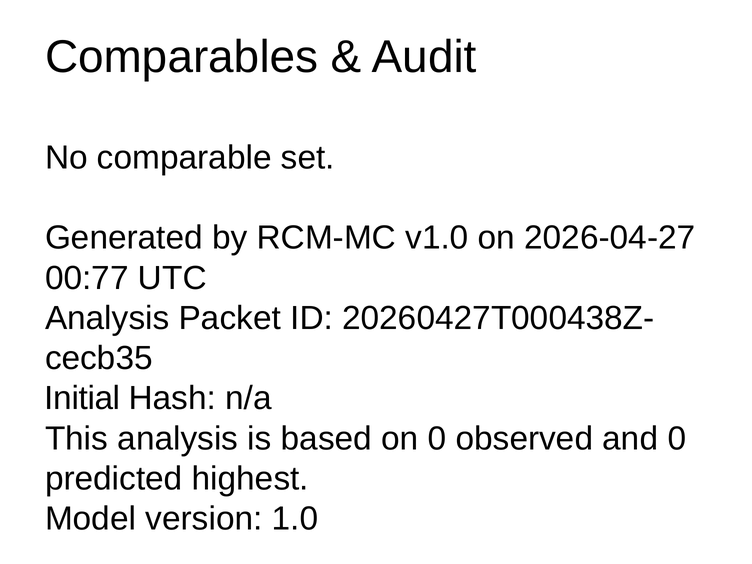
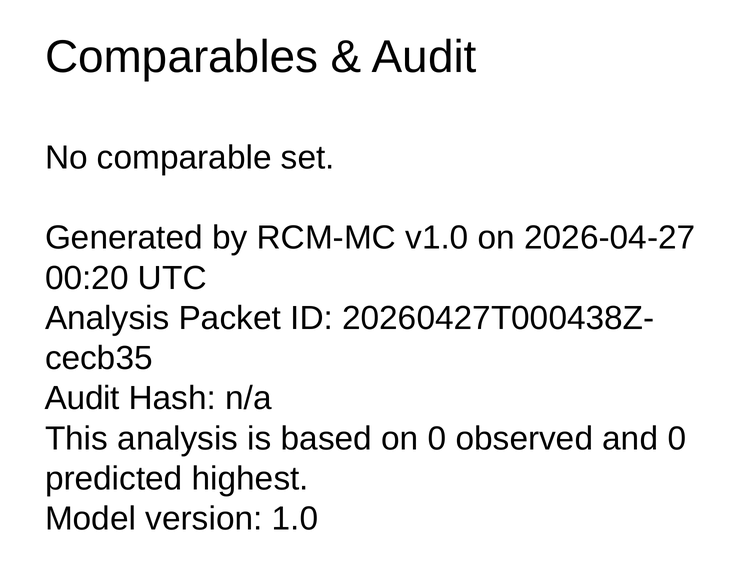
00:77: 00:77 -> 00:20 (87, 278)
Initial: Initial -> Audit (82, 398)
